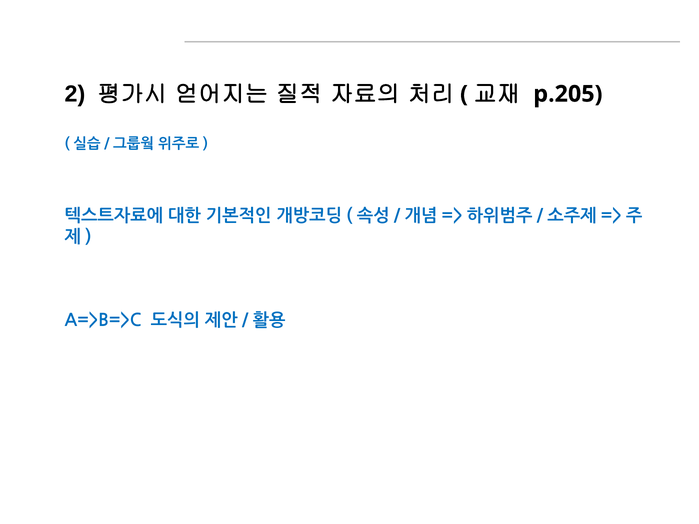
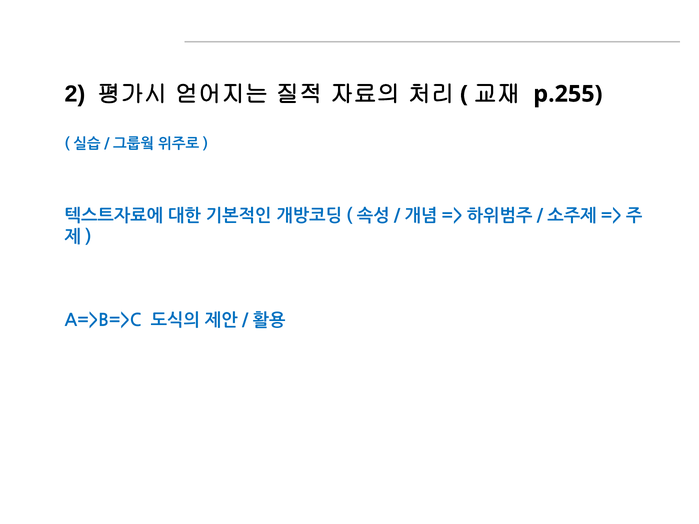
p.205: p.205 -> p.255 (568, 94)
